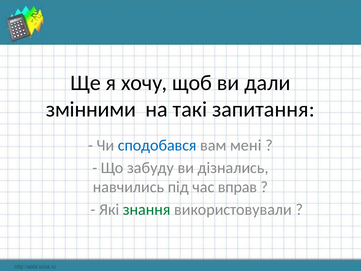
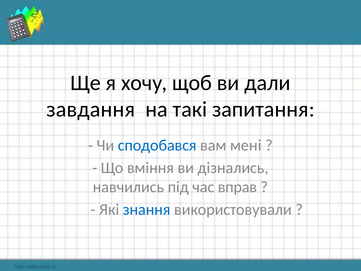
змінними: змінними -> завдання (91, 109)
забуду: забуду -> вміння (151, 168)
знання colour: green -> blue (147, 209)
